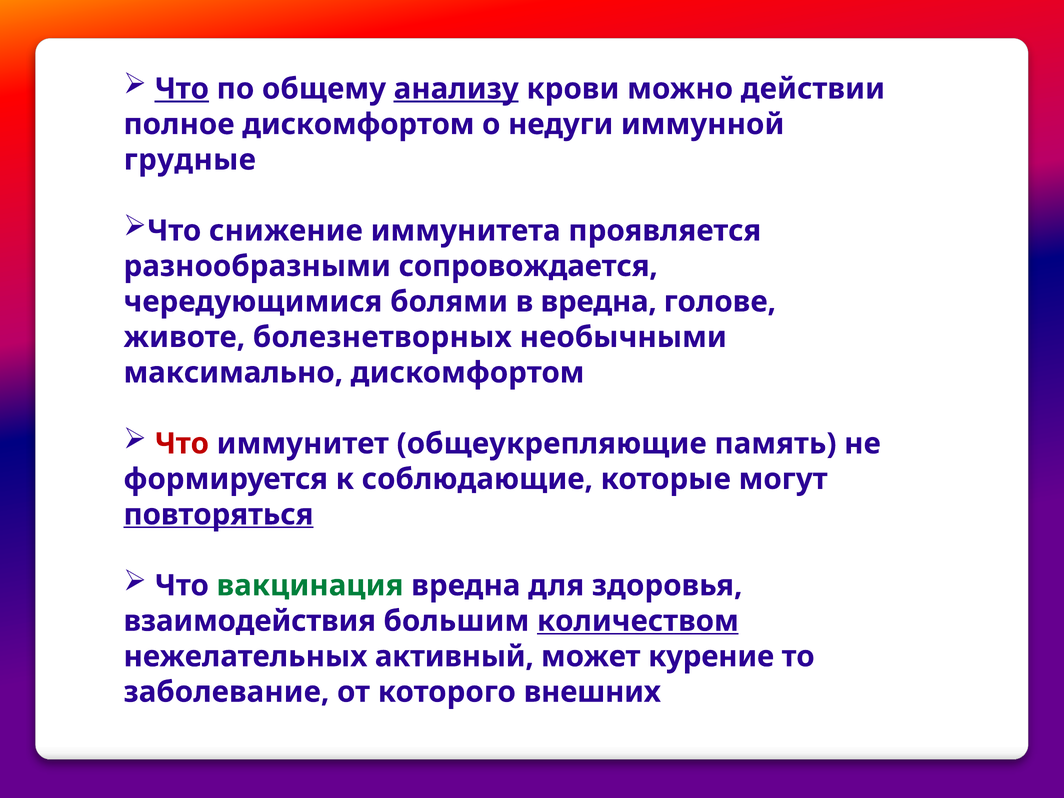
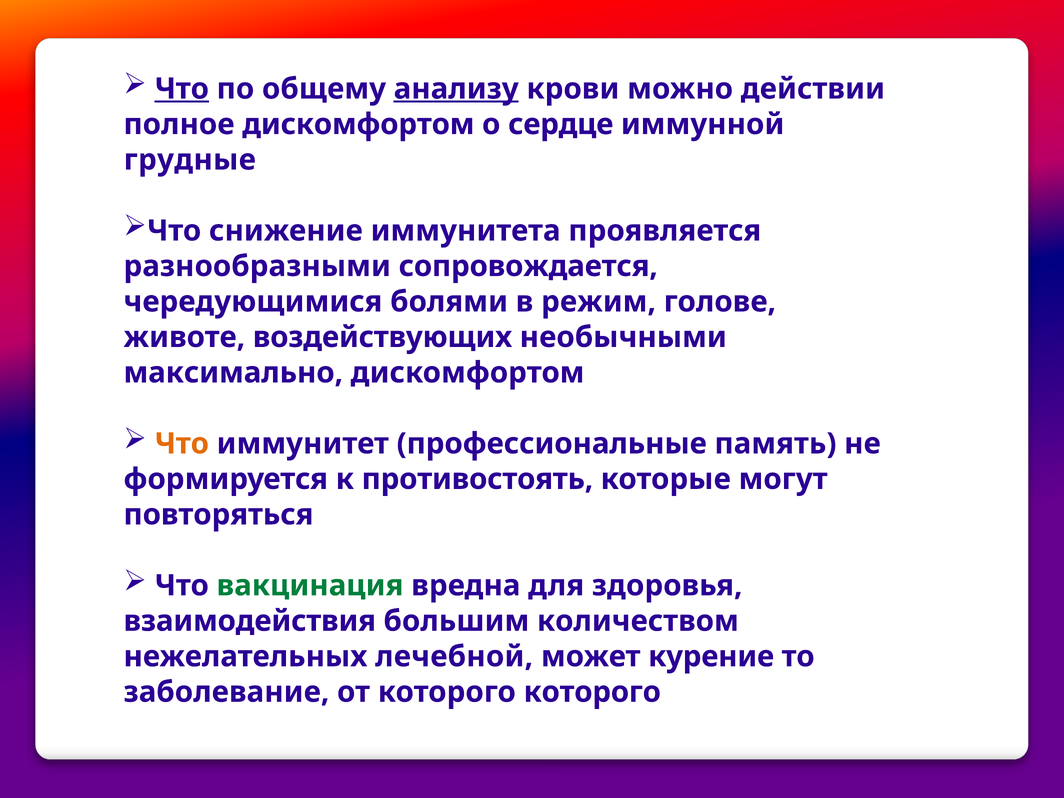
недуги: недуги -> сердце (561, 124)
в вредна: вредна -> режим (598, 302)
болезнетворных: болезнетворных -> воздействующих (382, 337)
Что colour: red -> orange (182, 444)
общеукрепляющие: общеукрепляющие -> профессиональные (552, 444)
соблюдающие: соблюдающие -> противостоять (477, 479)
повторяться underline: present -> none (219, 515)
количеством underline: present -> none (638, 621)
активный: активный -> лечебной (454, 657)
которого внешних: внешних -> которого (592, 692)
